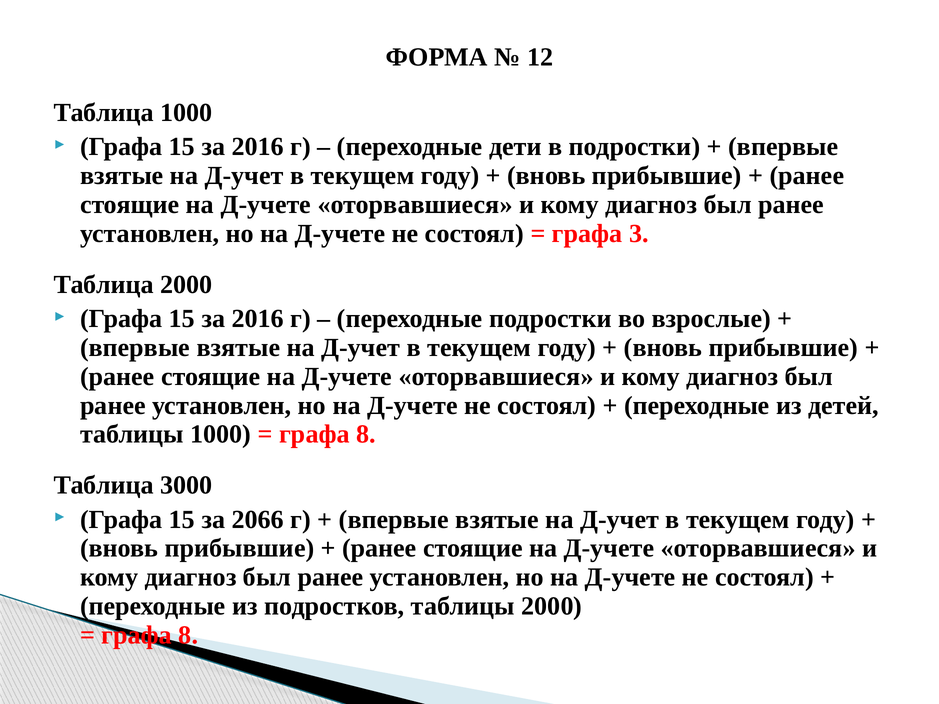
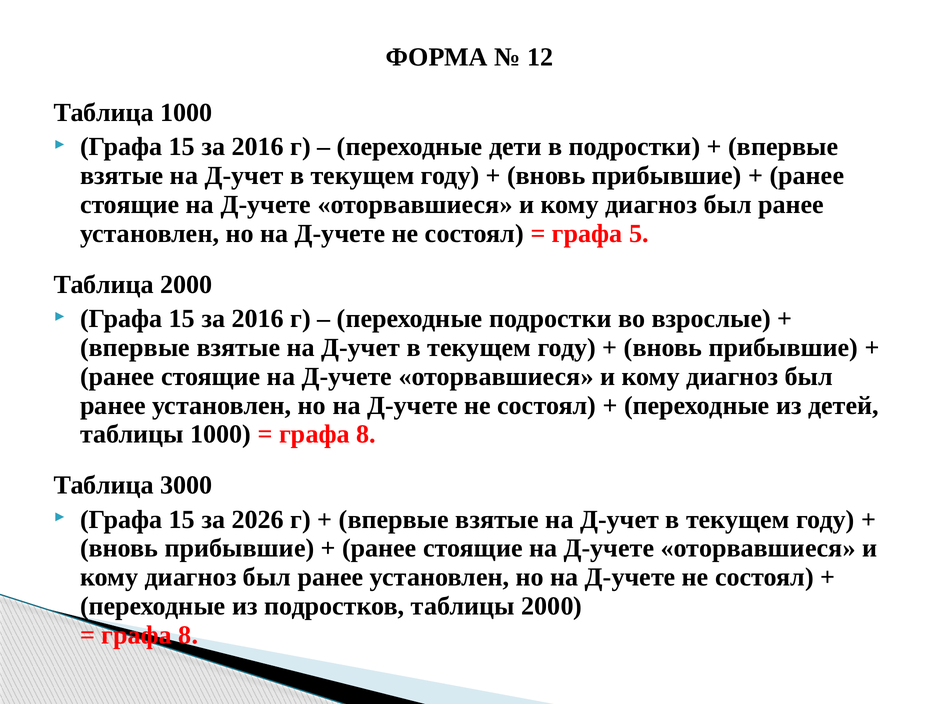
3: 3 -> 5 (639, 234)
2066: 2066 -> 2026 (258, 520)
